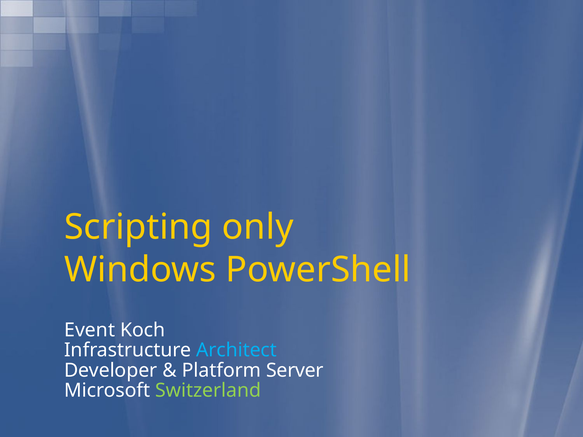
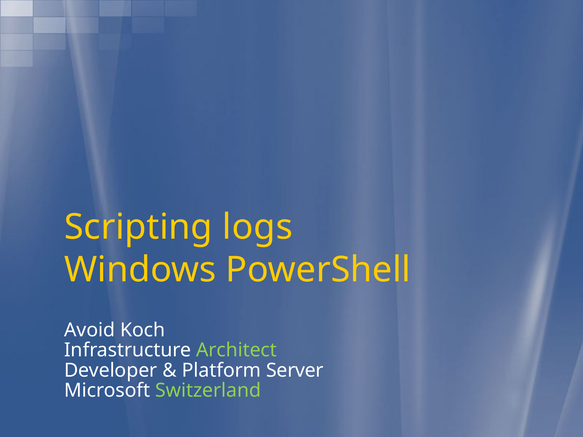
only: only -> logs (258, 227)
Event: Event -> Avoid (90, 330)
Architect colour: light blue -> light green (237, 350)
